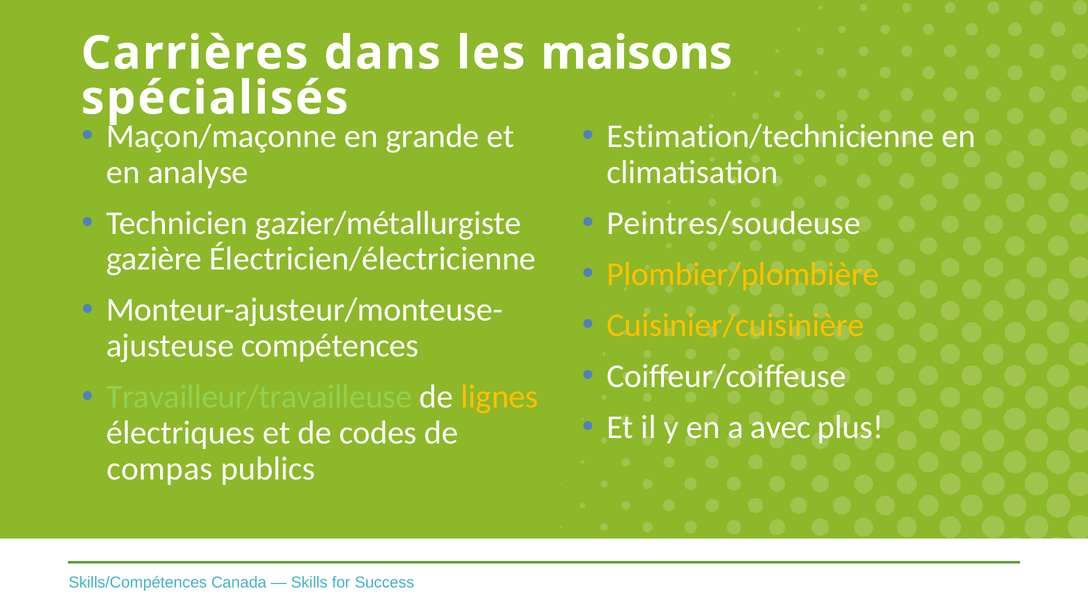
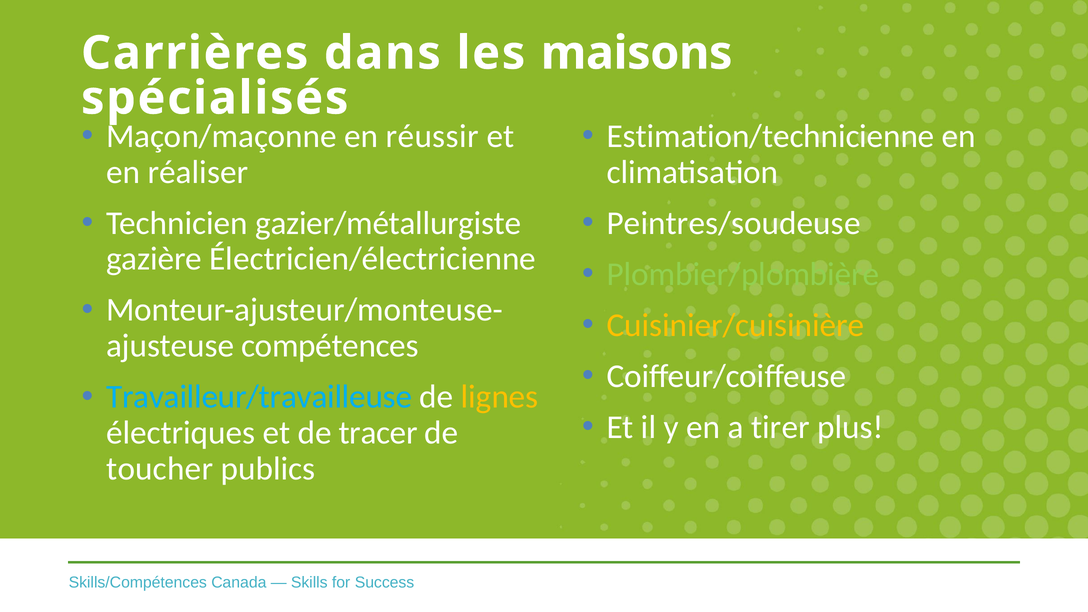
grande: grande -> réussir (432, 136)
analyse: analyse -> réaliser (198, 172)
Plombier/plombière colour: yellow -> light green (743, 274)
Travailleur/travailleuse colour: light green -> light blue (259, 397)
avec: avec -> tirer (780, 427)
codes: codes -> tracer (378, 433)
compas: compas -> toucher (160, 469)
